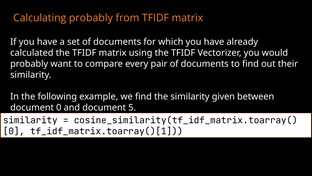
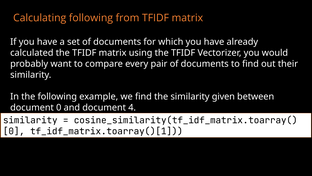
Calculating probably: probably -> following (91, 18)
5: 5 -> 4 (132, 107)
